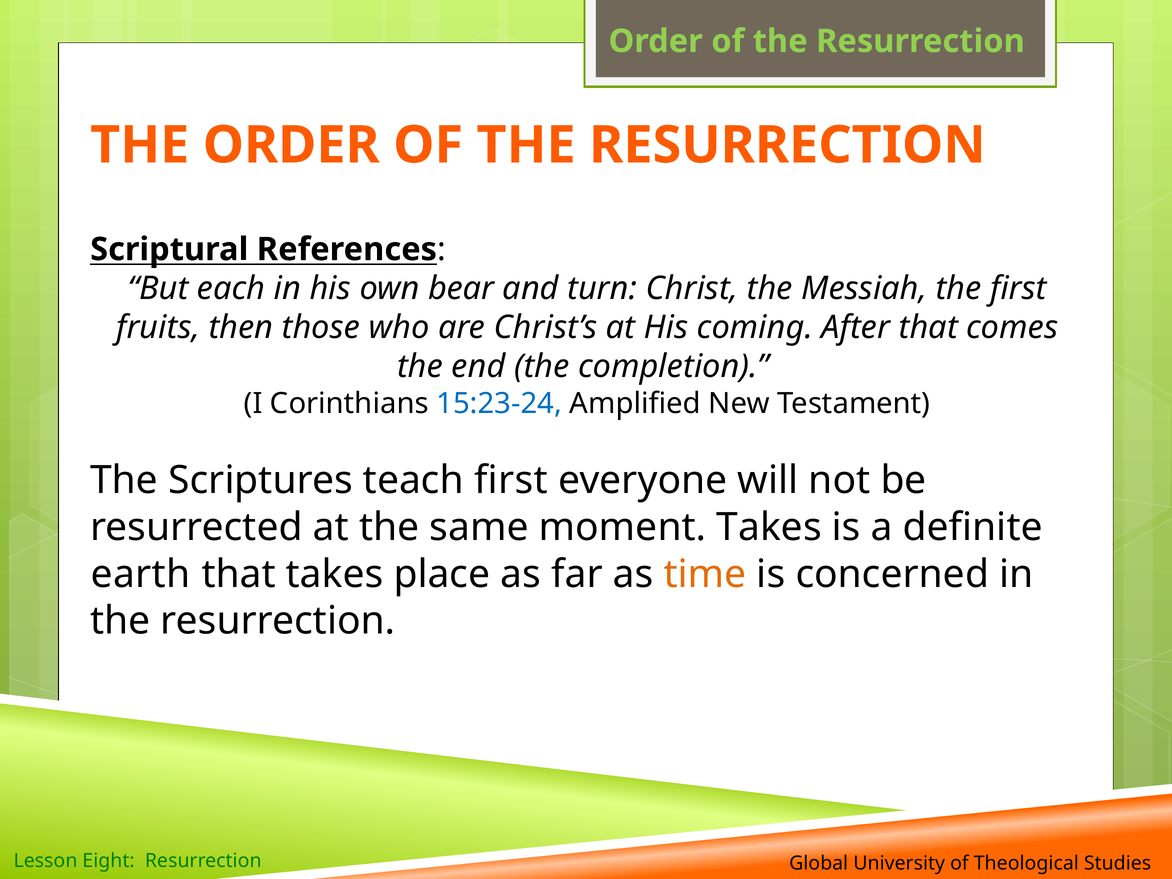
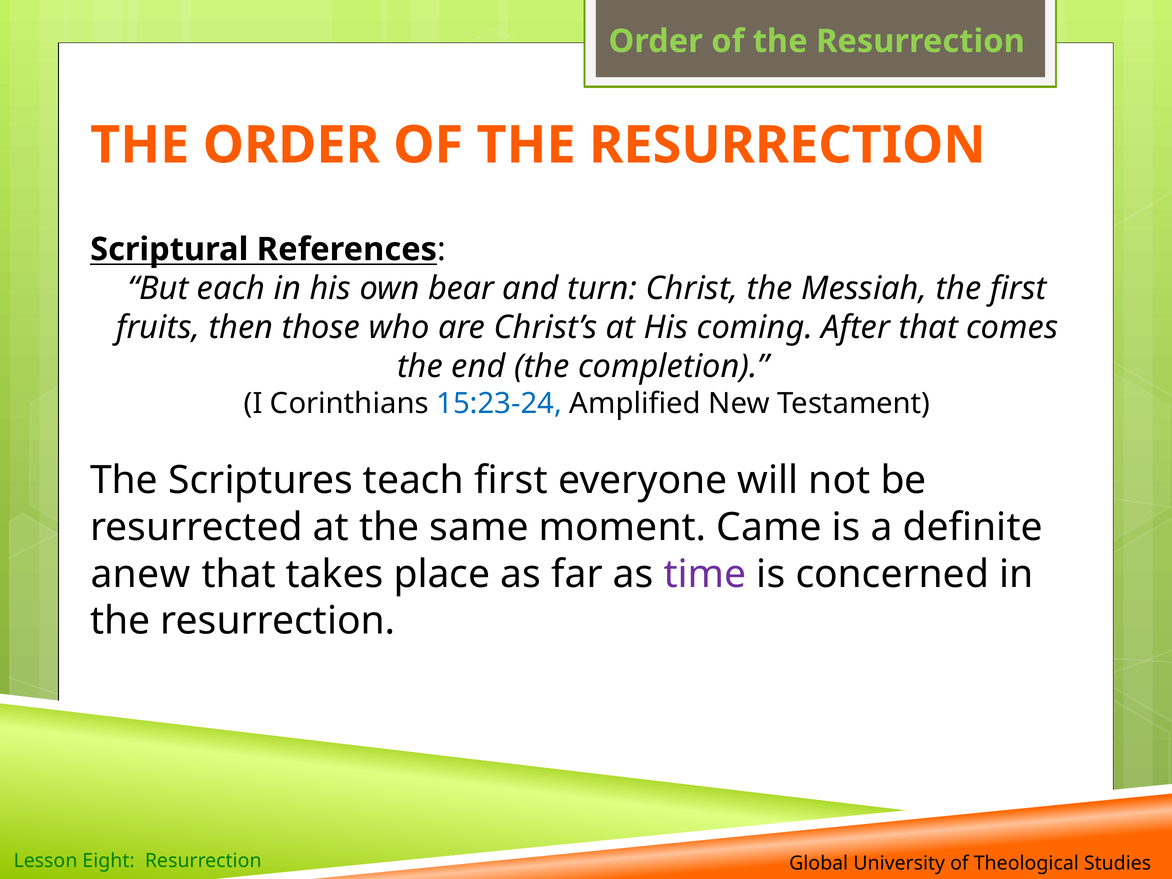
moment Takes: Takes -> Came (769, 527)
earth: earth -> anew (141, 574)
time colour: orange -> purple (705, 574)
